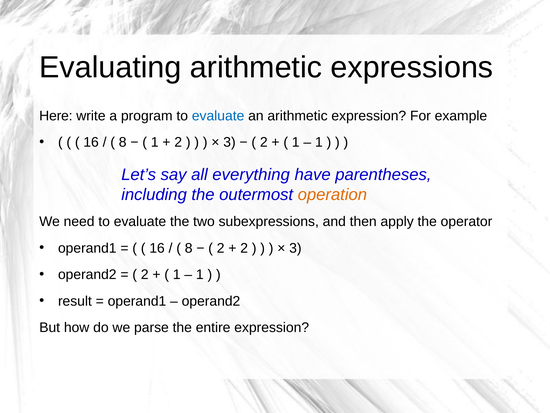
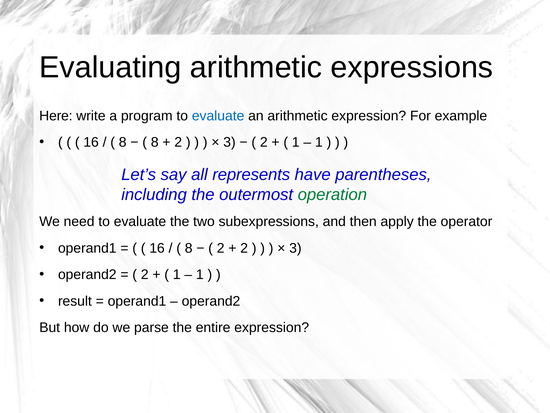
1: 1 -> 8 (155, 142)
everything: everything -> represents (251, 174)
operation colour: orange -> green (332, 194)
